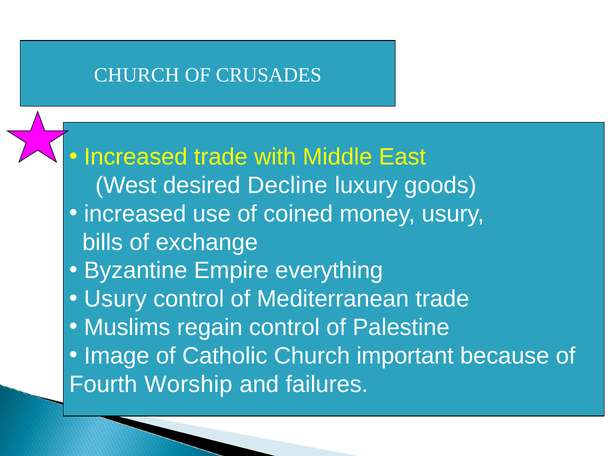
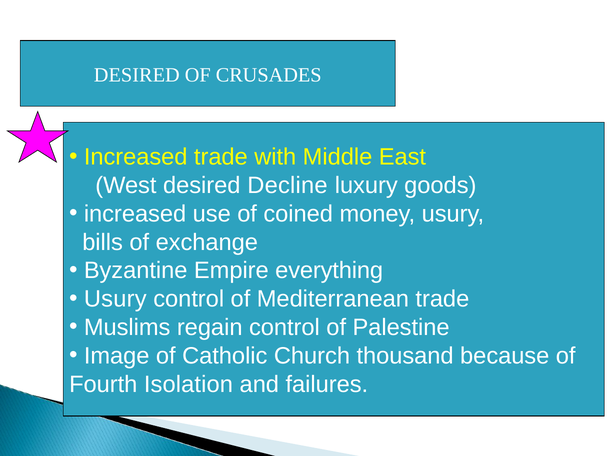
CHURCH: CHURCH -> DESIRED (137, 75)
important: important -> thousand (405, 356)
Worship: Worship -> Isolation (188, 384)
